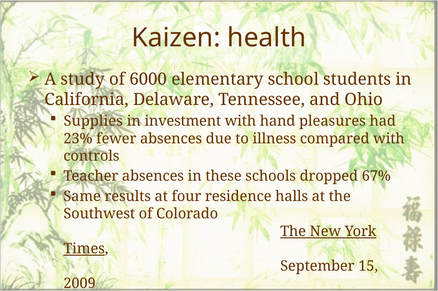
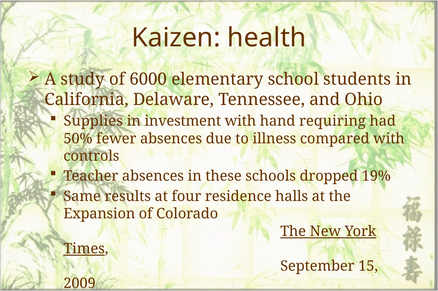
pleasures: pleasures -> requiring (332, 121)
23%: 23% -> 50% (78, 138)
67%: 67% -> 19% (376, 176)
Southwest: Southwest -> Expansion (99, 213)
